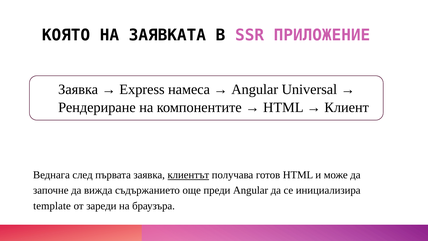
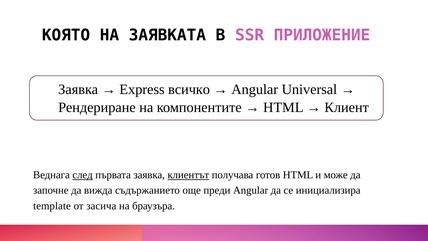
намеса: намеса -> всичко (189, 89)
след underline: none -> present (83, 175)
зареди: зареди -> засича (101, 206)
